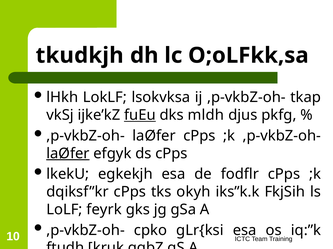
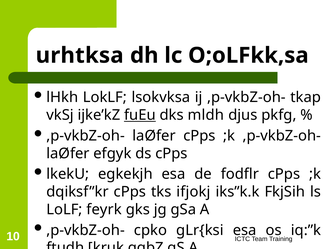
tkudkjh: tkudkjh -> urhtksa (80, 56)
laØfer underline: present -> none (68, 154)
okyh: okyh -> ifjokj (193, 192)
